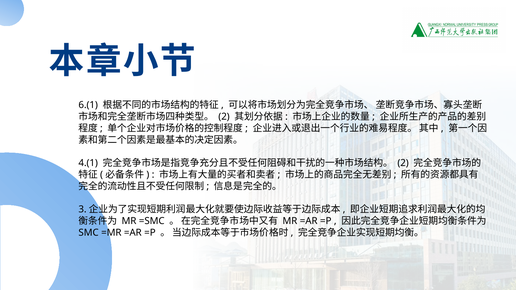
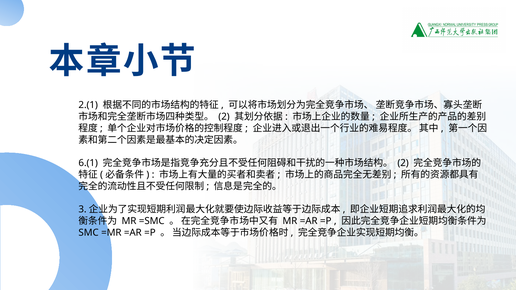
6.(1: 6.(1 -> 2.(1 (88, 105)
4.(1: 4.(1 -> 6.(1 (88, 163)
